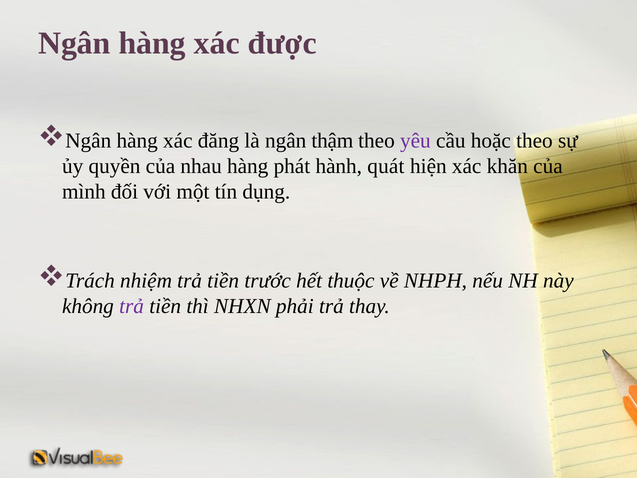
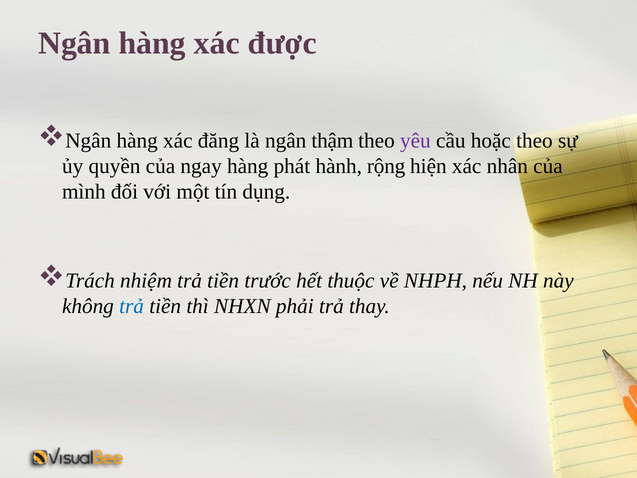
nhau: nhau -> ngay (201, 166)
quát: quát -> rộng (386, 166)
khăn: khăn -> nhân (507, 166)
trả colour: purple -> blue (132, 306)
